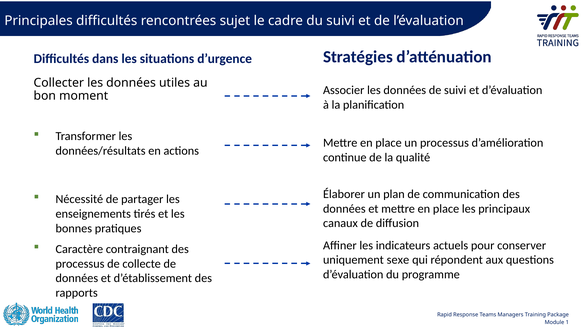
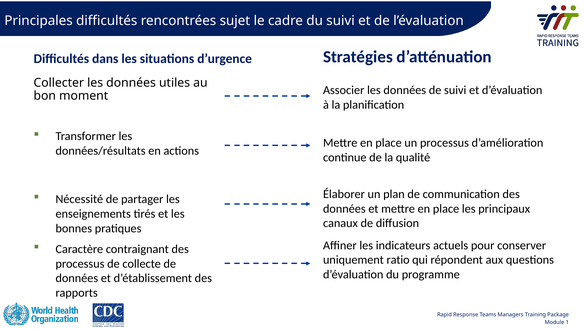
sexe: sexe -> ratio (398, 260)
